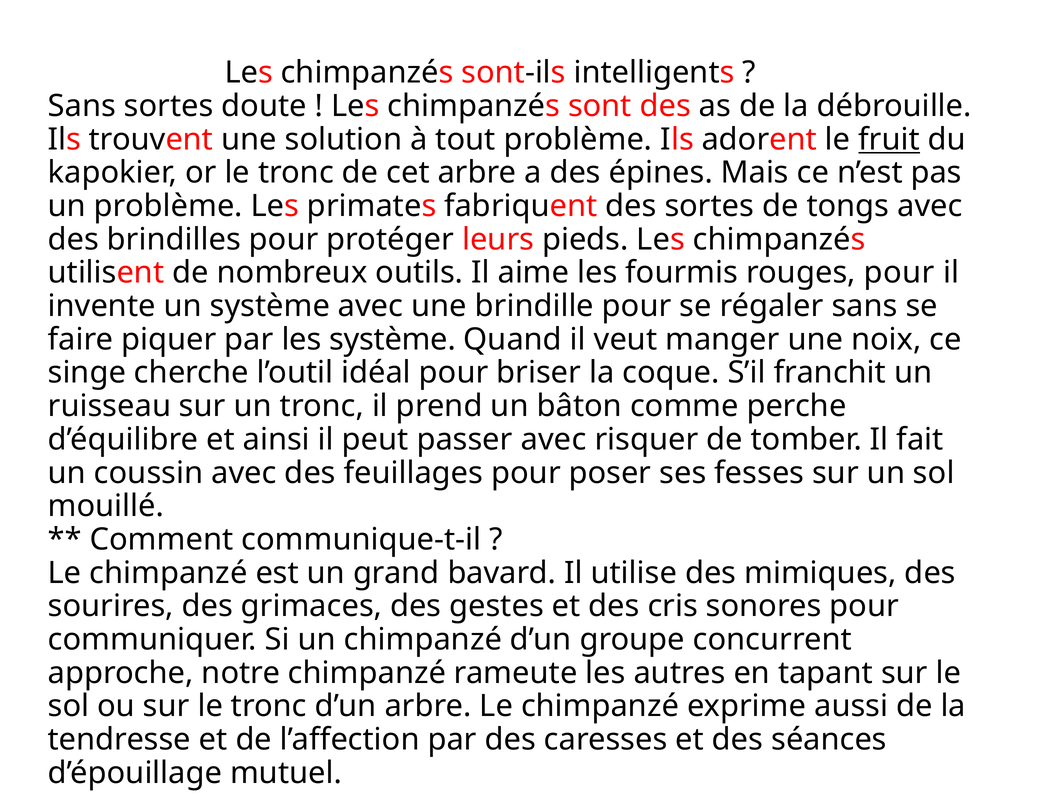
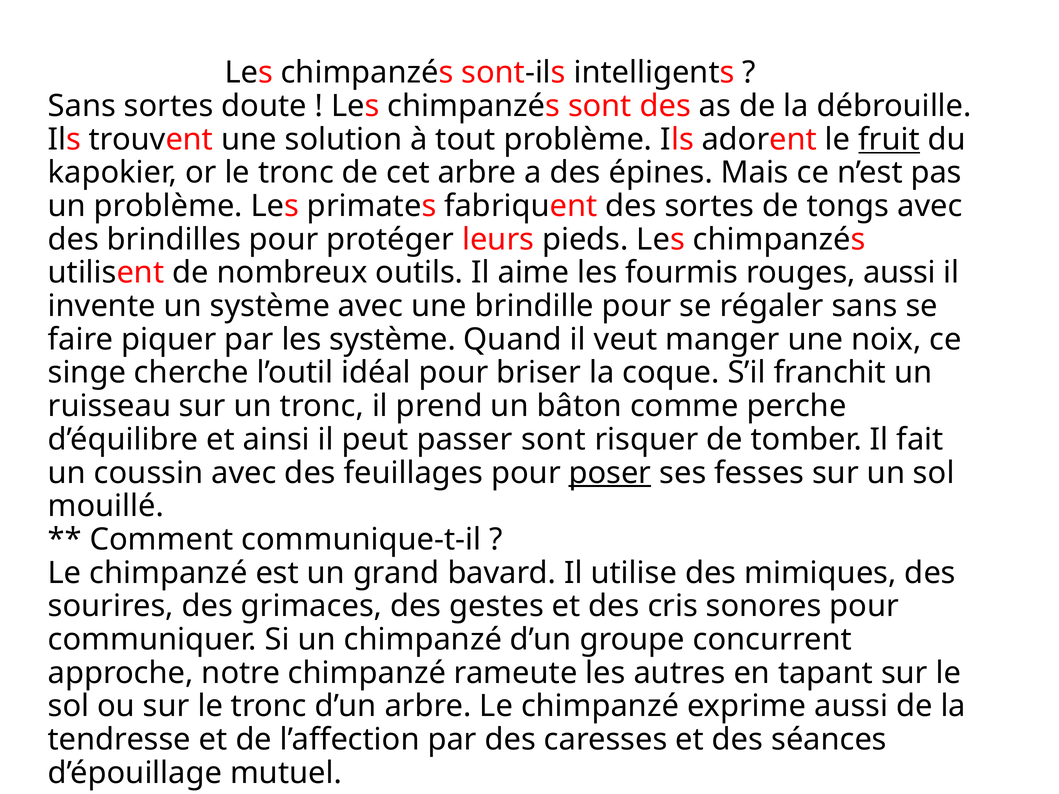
rouges pour: pour -> aussi (899, 273)
passer avec: avec -> sont (553, 440)
poser underline: none -> present (610, 473)
